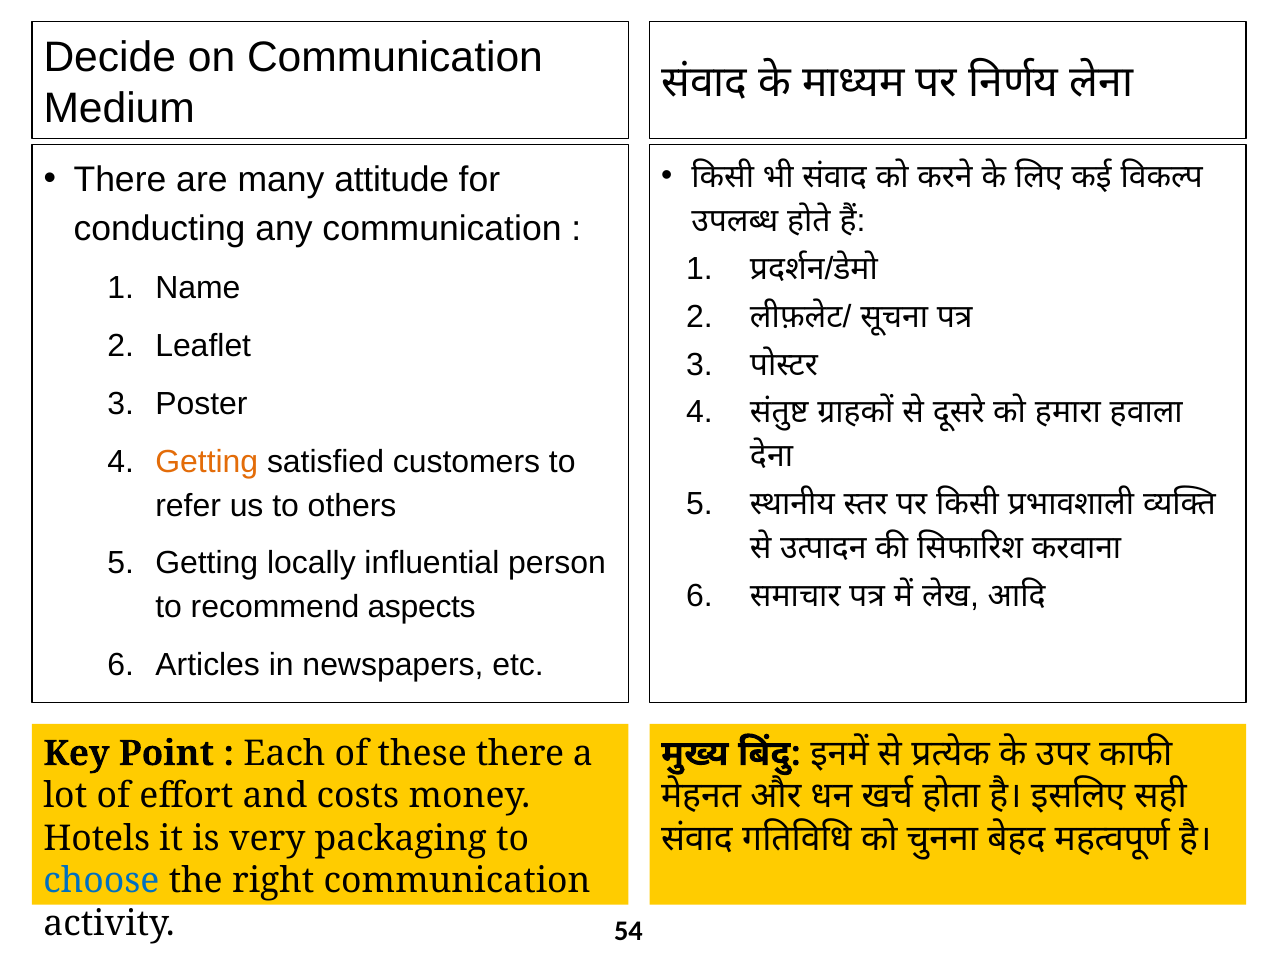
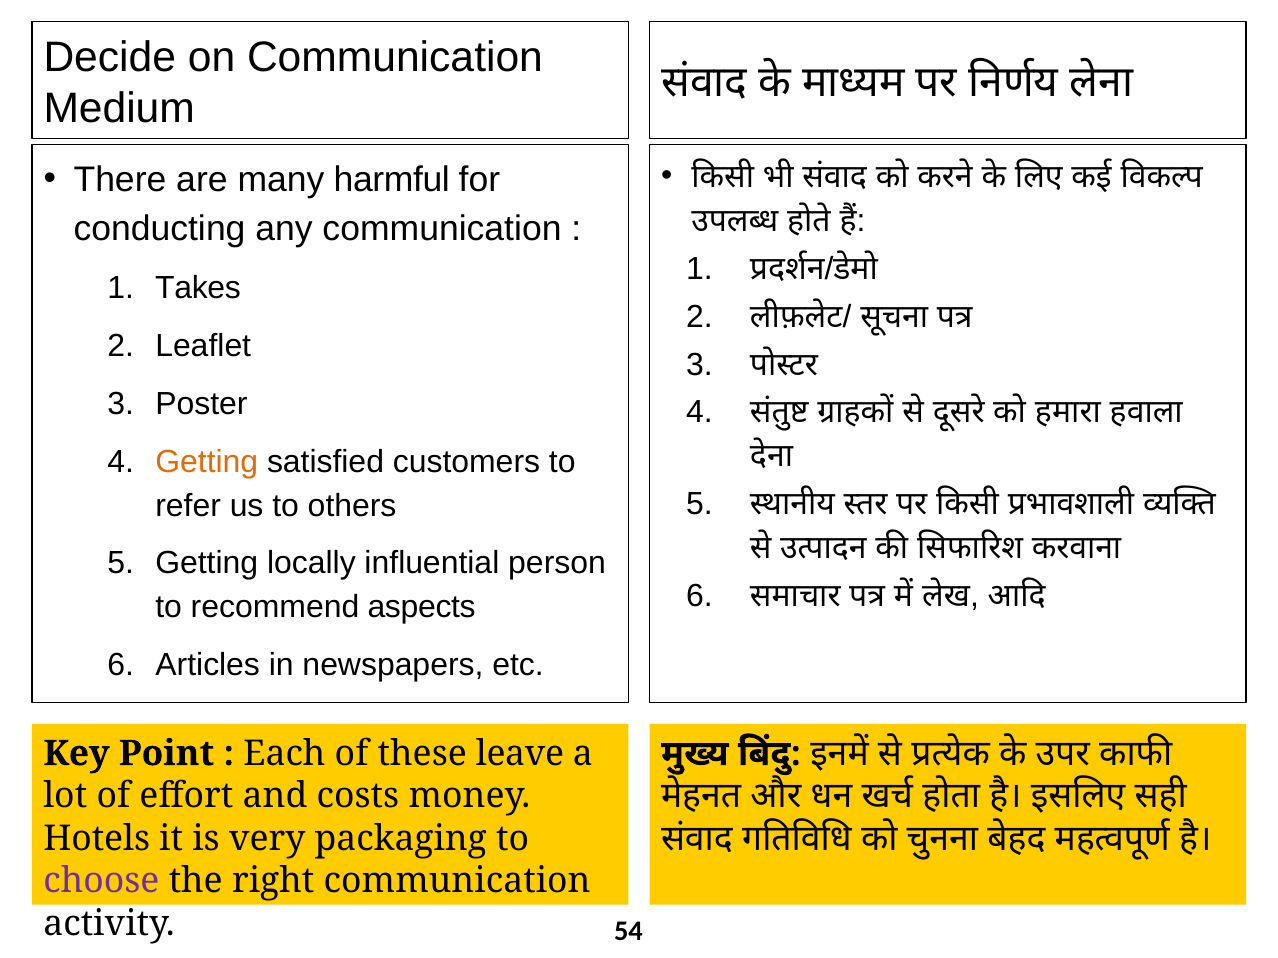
attitude: attitude -> harmful (392, 180)
Name: Name -> Takes (198, 288)
these there: there -> leave (520, 754)
choose colour: blue -> purple (101, 882)
